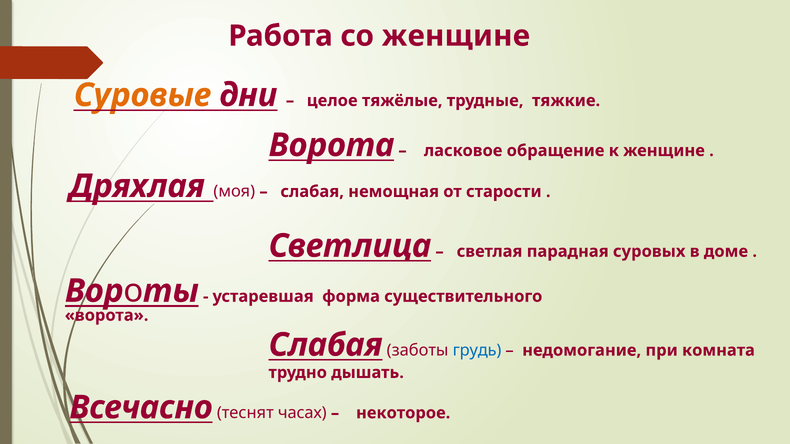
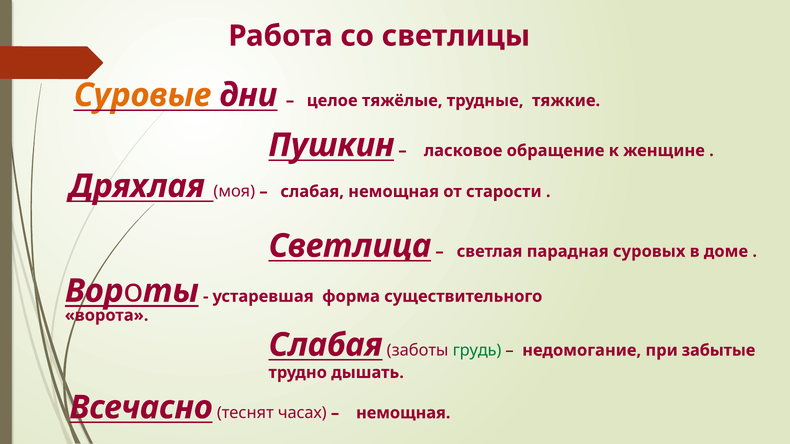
со женщине: женщине -> светлицы (456, 36)
Ворота: Ворота -> Пушкин (331, 145)
грудь colour: blue -> green (477, 351)
комната: комната -> забытые (719, 351)
некоторое: некоторое -> немощная (403, 413)
